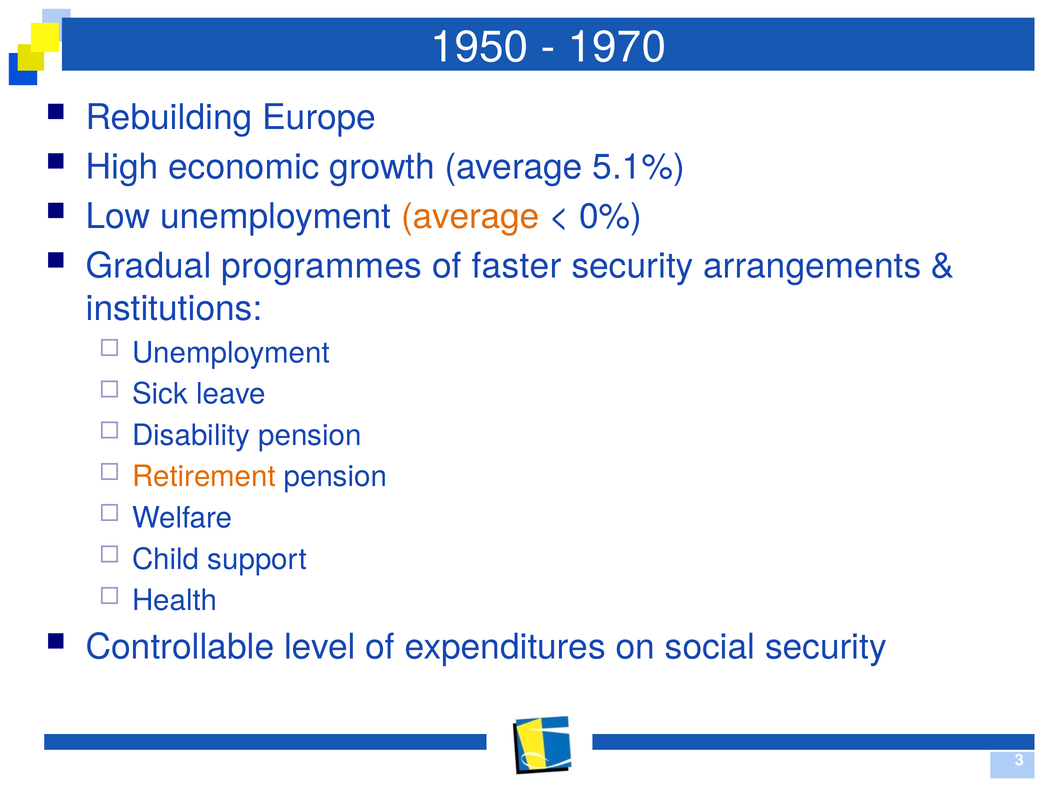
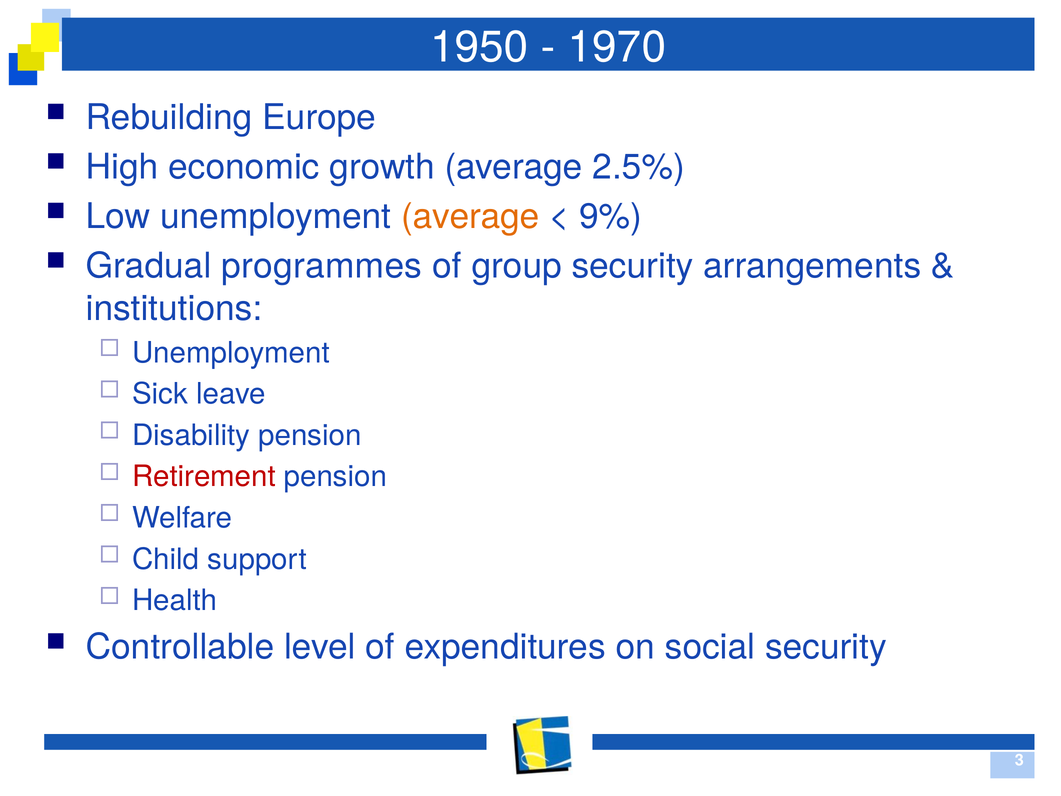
5.1%: 5.1% -> 2.5% (639, 167)
0%: 0% -> 9% (611, 216)
faster: faster -> group (517, 266)
Retirement colour: orange -> red (204, 477)
